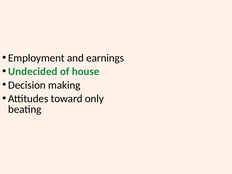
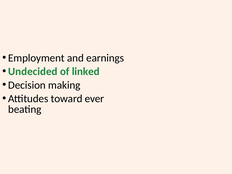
house: house -> linked (86, 72)
only: only -> ever (94, 99)
